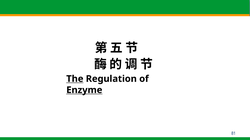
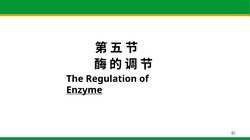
The underline: present -> none (75, 79)
